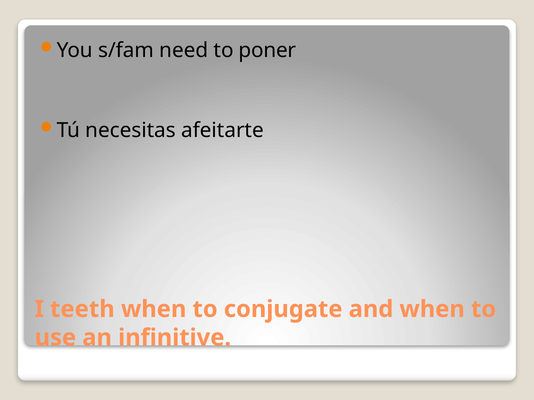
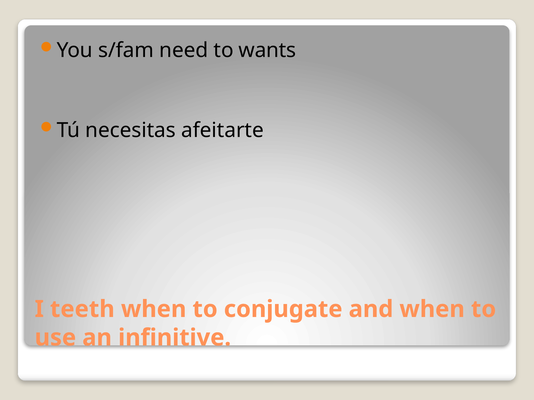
poner: poner -> wants (267, 50)
